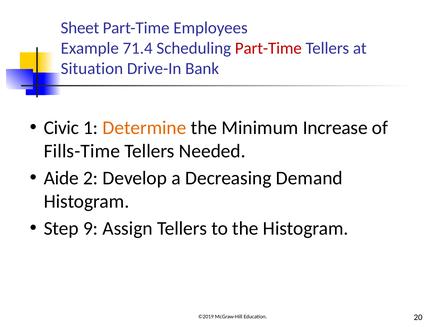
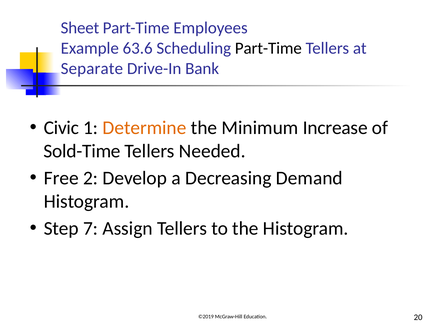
71.4: 71.4 -> 63.6 (138, 48)
Part-Time colour: red -> black (268, 48)
Situation: Situation -> Separate (92, 69)
Fills-Time: Fills-Time -> Sold-Time (82, 151)
Aide: Aide -> Free (61, 178)
9: 9 -> 7 (91, 229)
